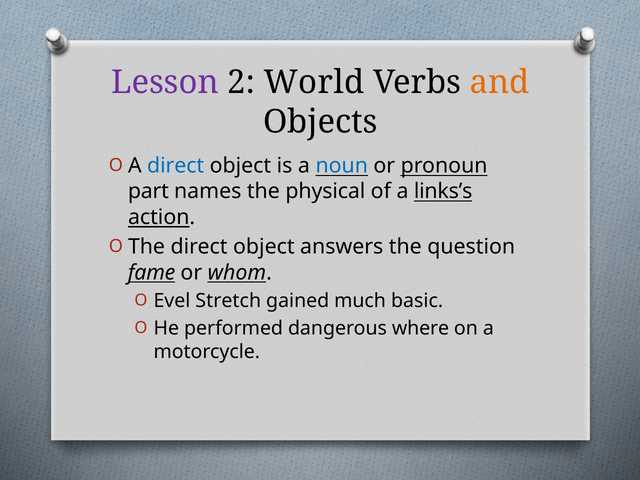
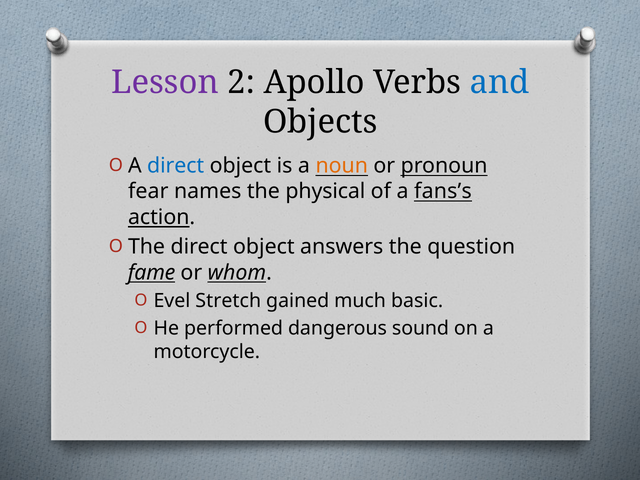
World: World -> Apollo (314, 82)
and colour: orange -> blue (500, 82)
noun colour: blue -> orange (342, 166)
part: part -> fear (148, 191)
links’s: links’s -> fans’s (443, 191)
where: where -> sound (421, 328)
